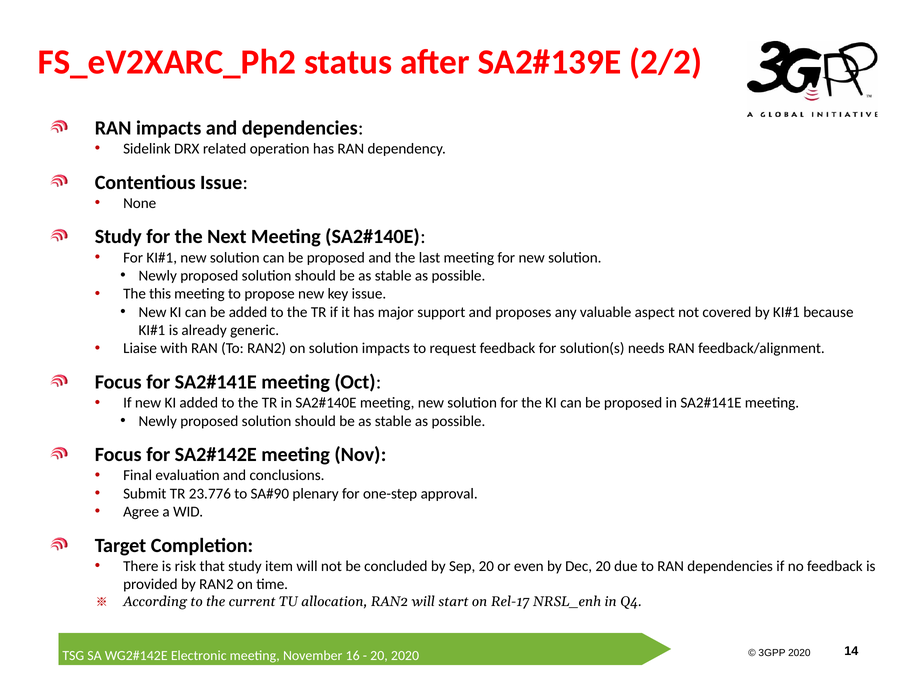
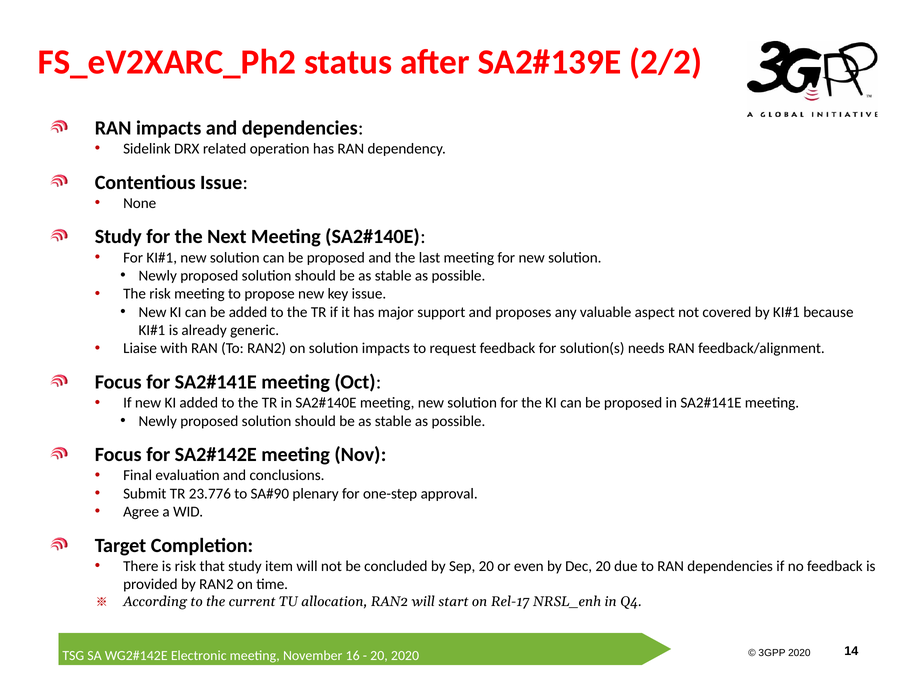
The this: this -> risk (160, 294)
